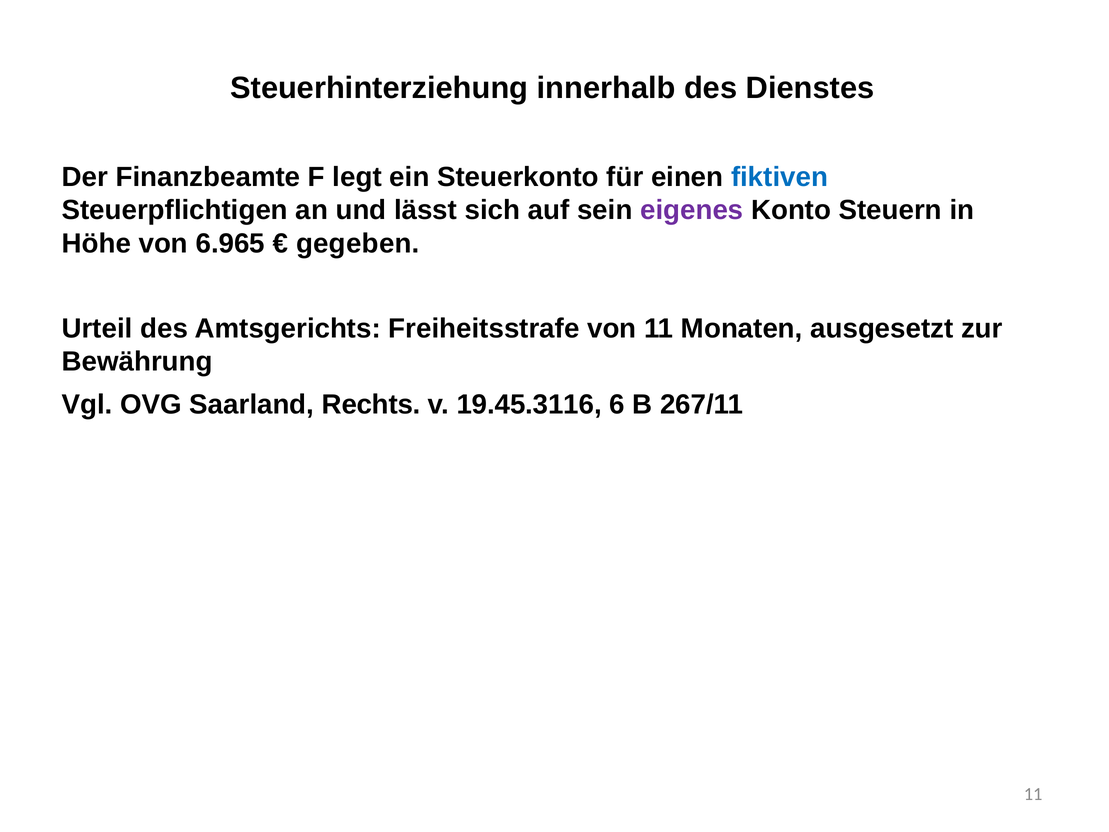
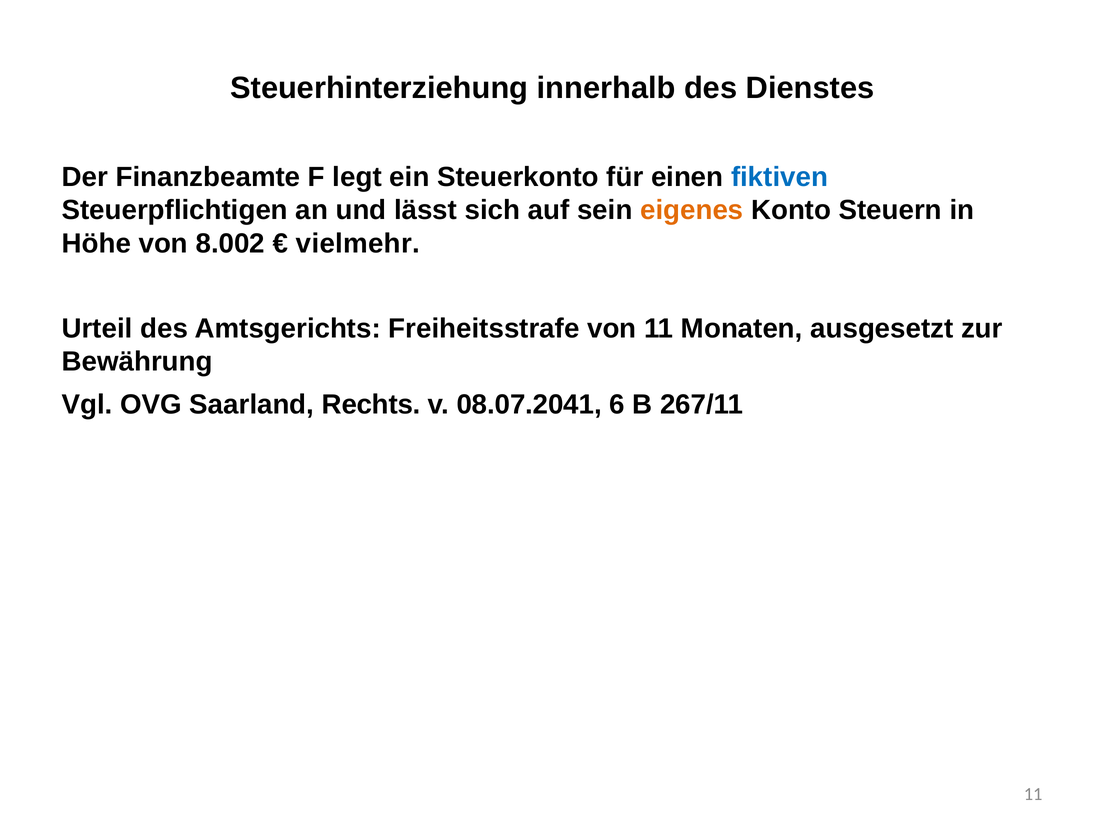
eigenes colour: purple -> orange (692, 210)
6.965: 6.965 -> 8.002 (230, 243)
gegeben: gegeben -> vielmehr (358, 243)
19.45.3116: 19.45.3116 -> 08.07.2041 (529, 404)
